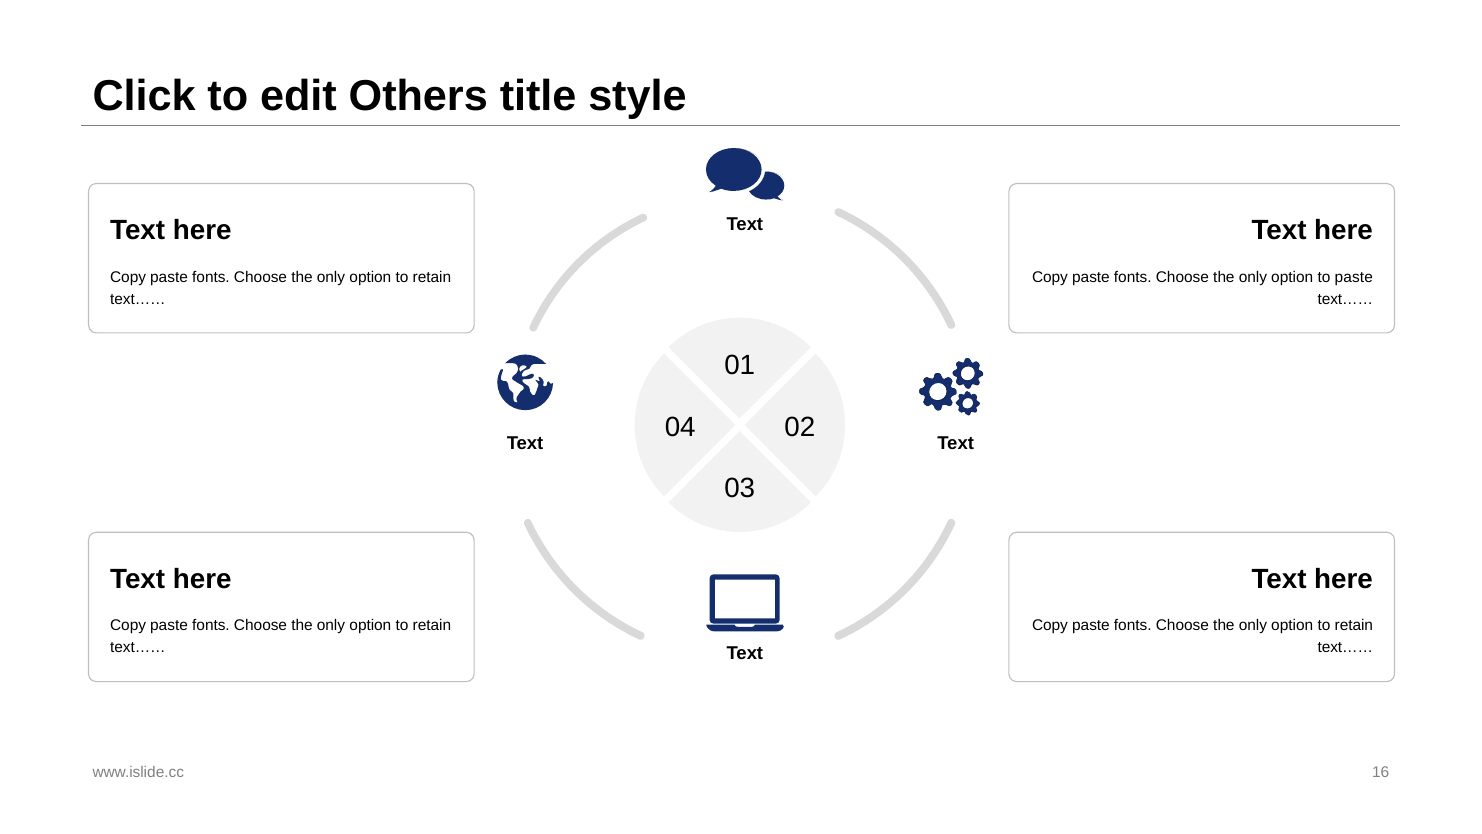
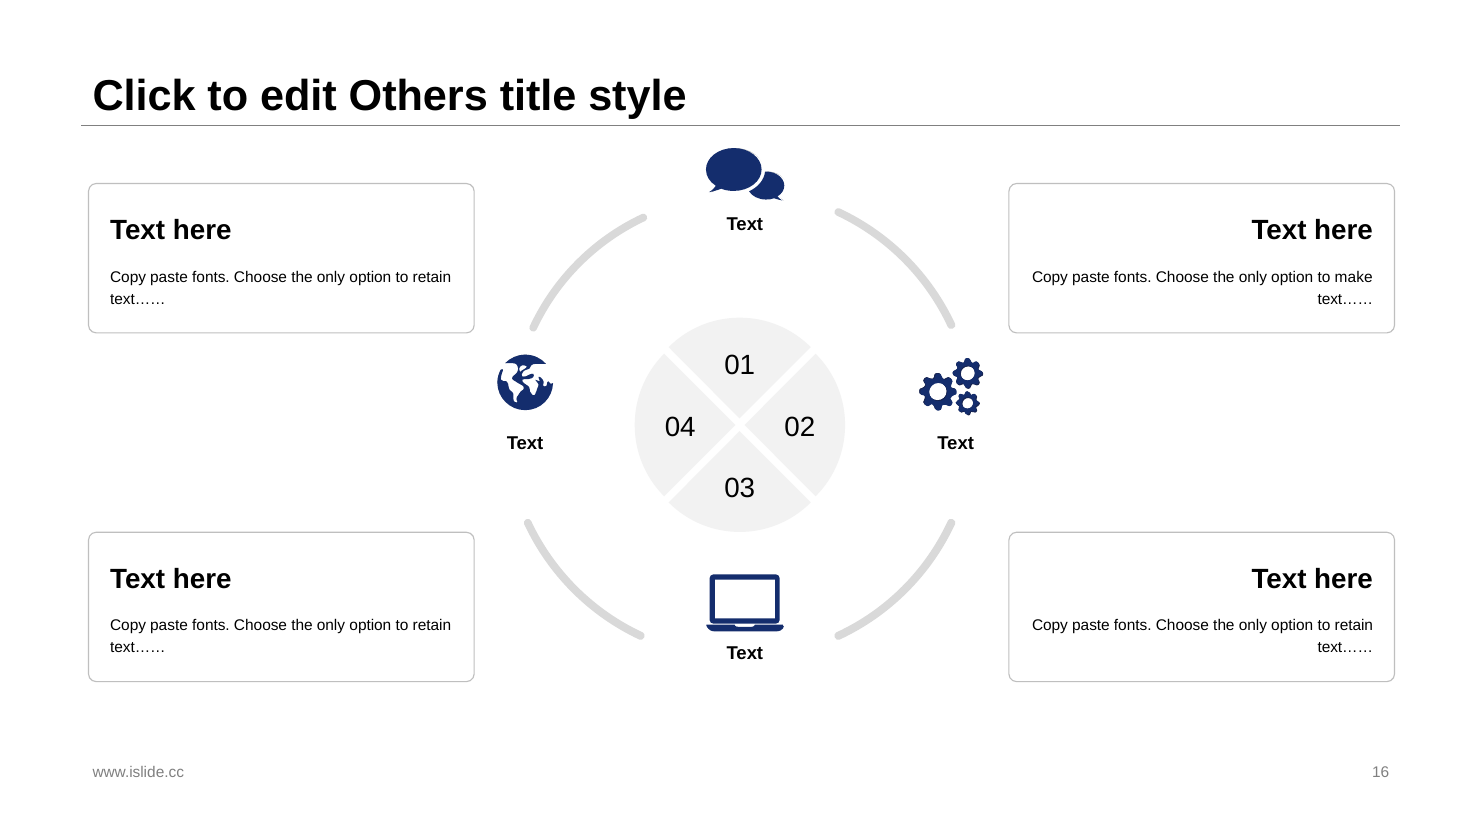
to paste: paste -> make (1354, 277)
